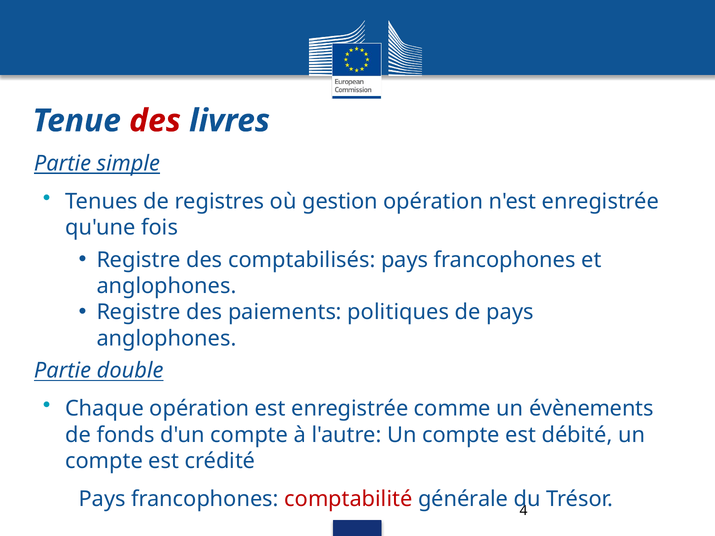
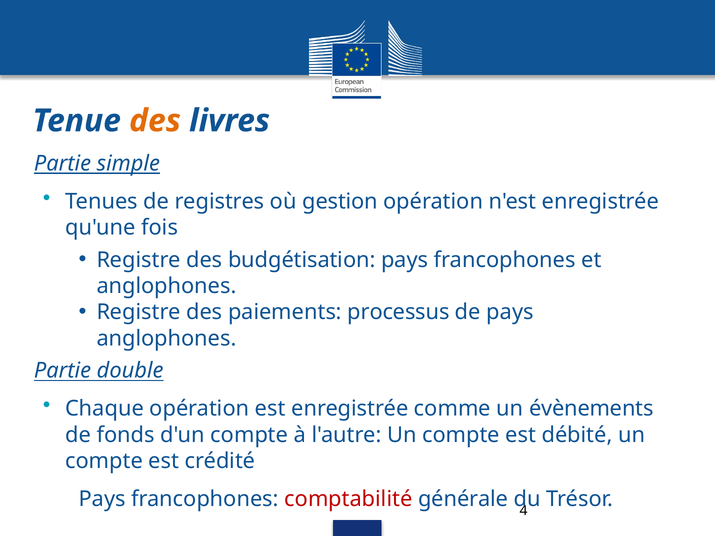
des colour: red -> orange (155, 121)
comptabilisés: comptabilisés -> budgétisation (302, 260)
politiques: politiques -> processus (399, 312)
